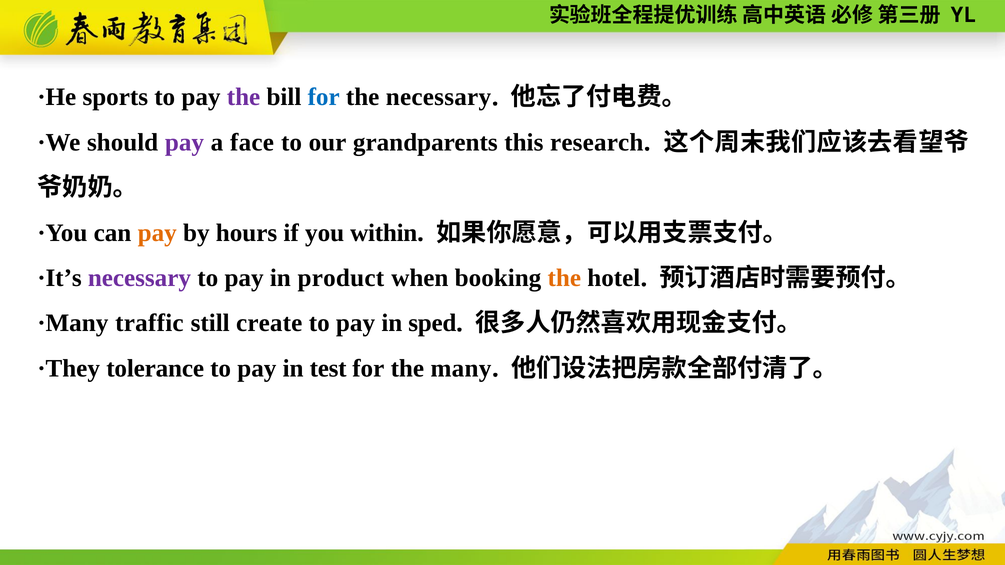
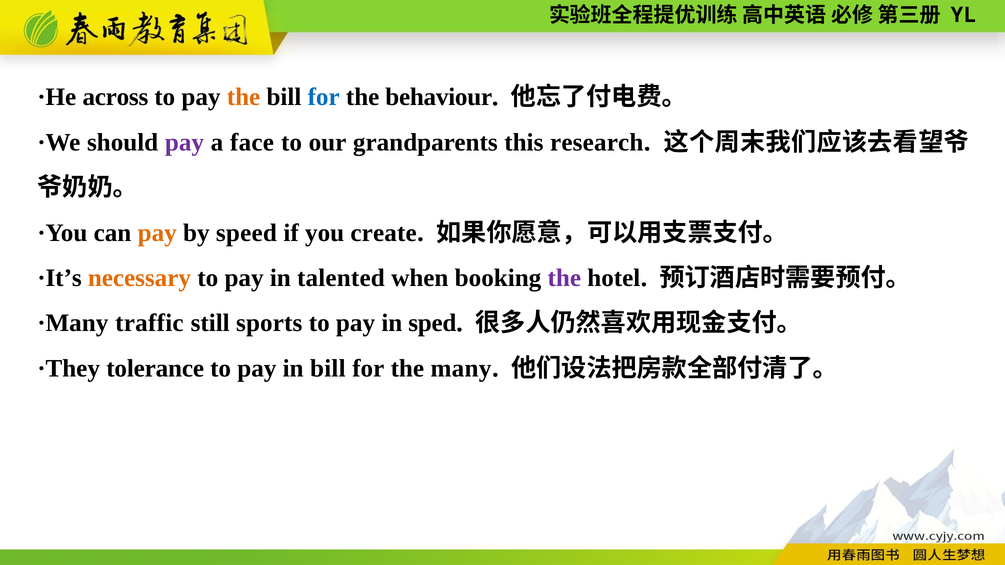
sports: sports -> across (115, 97)
the colour: purple -> orange (244, 97)
the necessary: necessary -> behaviour (439, 97)
hours: hours -> speed (246, 233)
within: within -> create (384, 233)
necessary colour: purple -> orange (139, 278)
product: product -> talented (341, 278)
the colour: orange -> purple (564, 278)
create: create -> sports (269, 323)
in test: test -> bill (328, 369)
